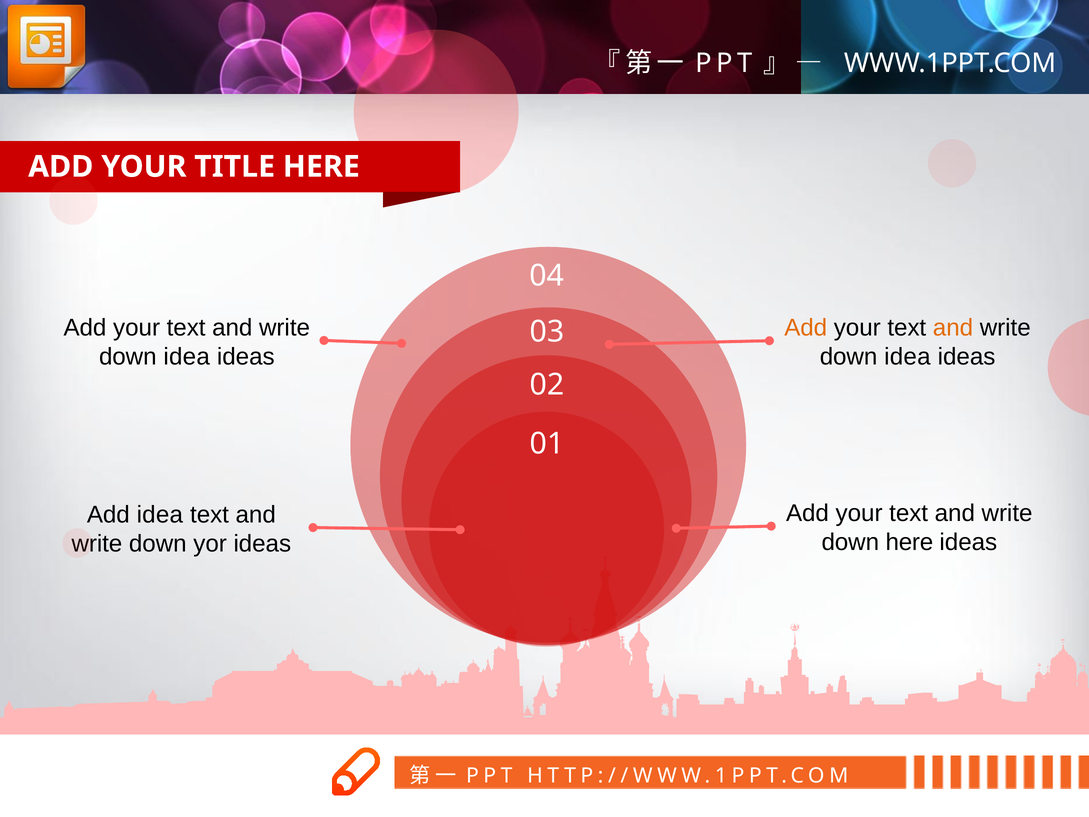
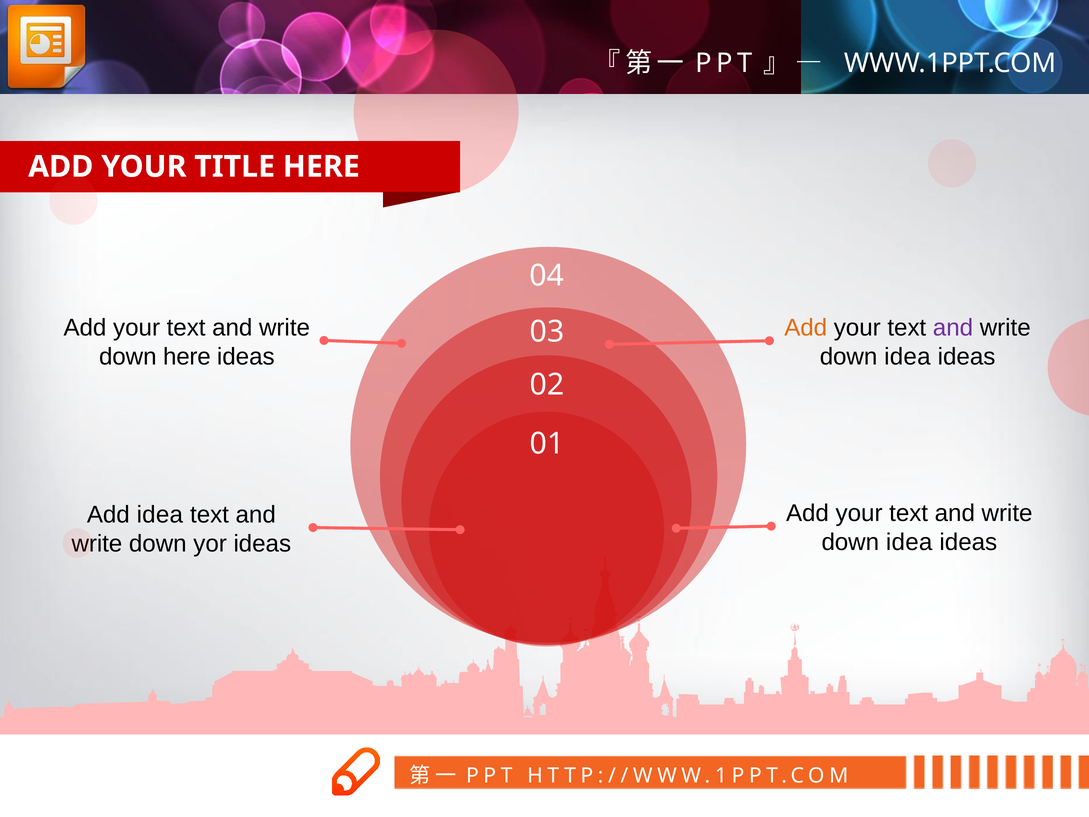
and colour: orange -> purple (953, 328)
idea: idea -> here (187, 357)
here: here -> idea (909, 542)
